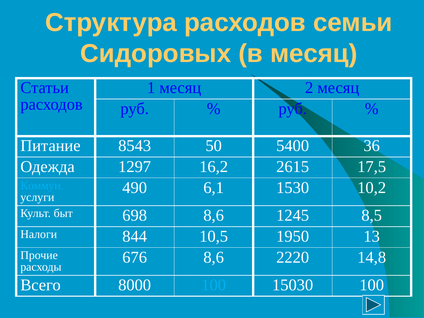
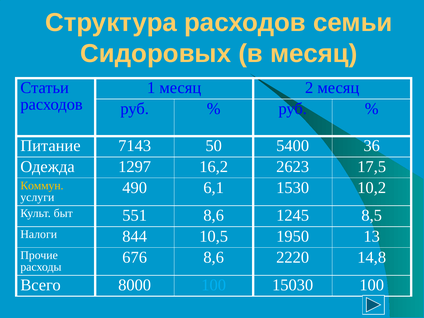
8543: 8543 -> 7143 (135, 146)
2615: 2615 -> 2623 (293, 167)
Коммун colour: light blue -> yellow (42, 186)
698: 698 -> 551 (135, 216)
